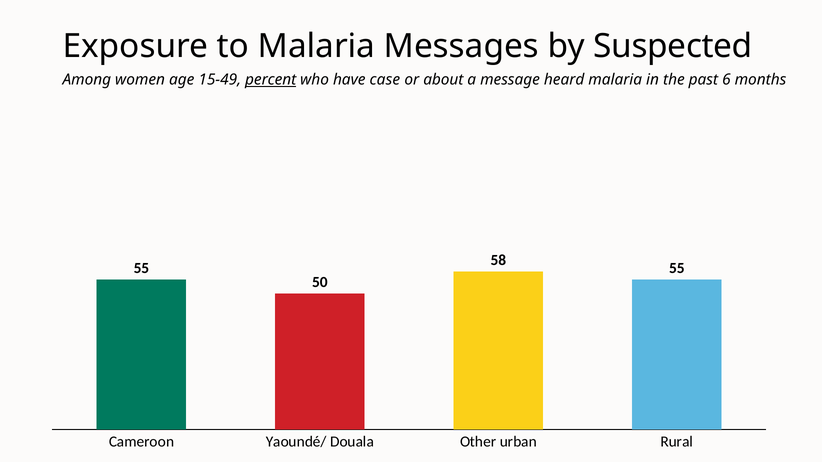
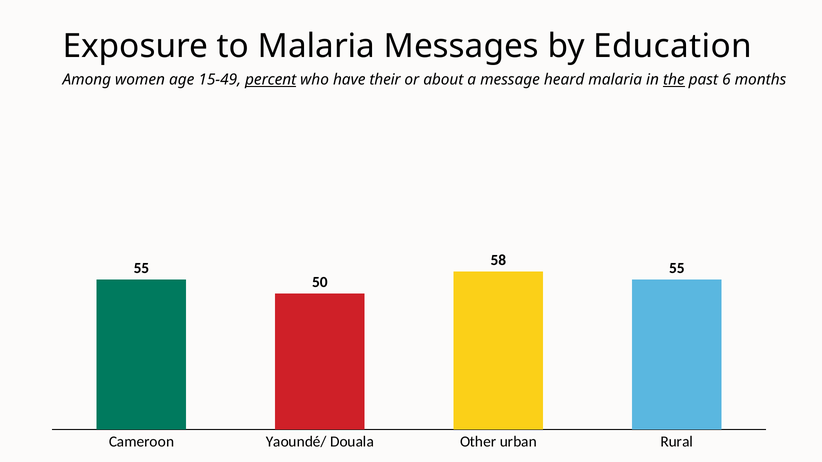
Suspected: Suspected -> Education (673, 46)
case: case -> their (385, 80)
the underline: none -> present (674, 80)
